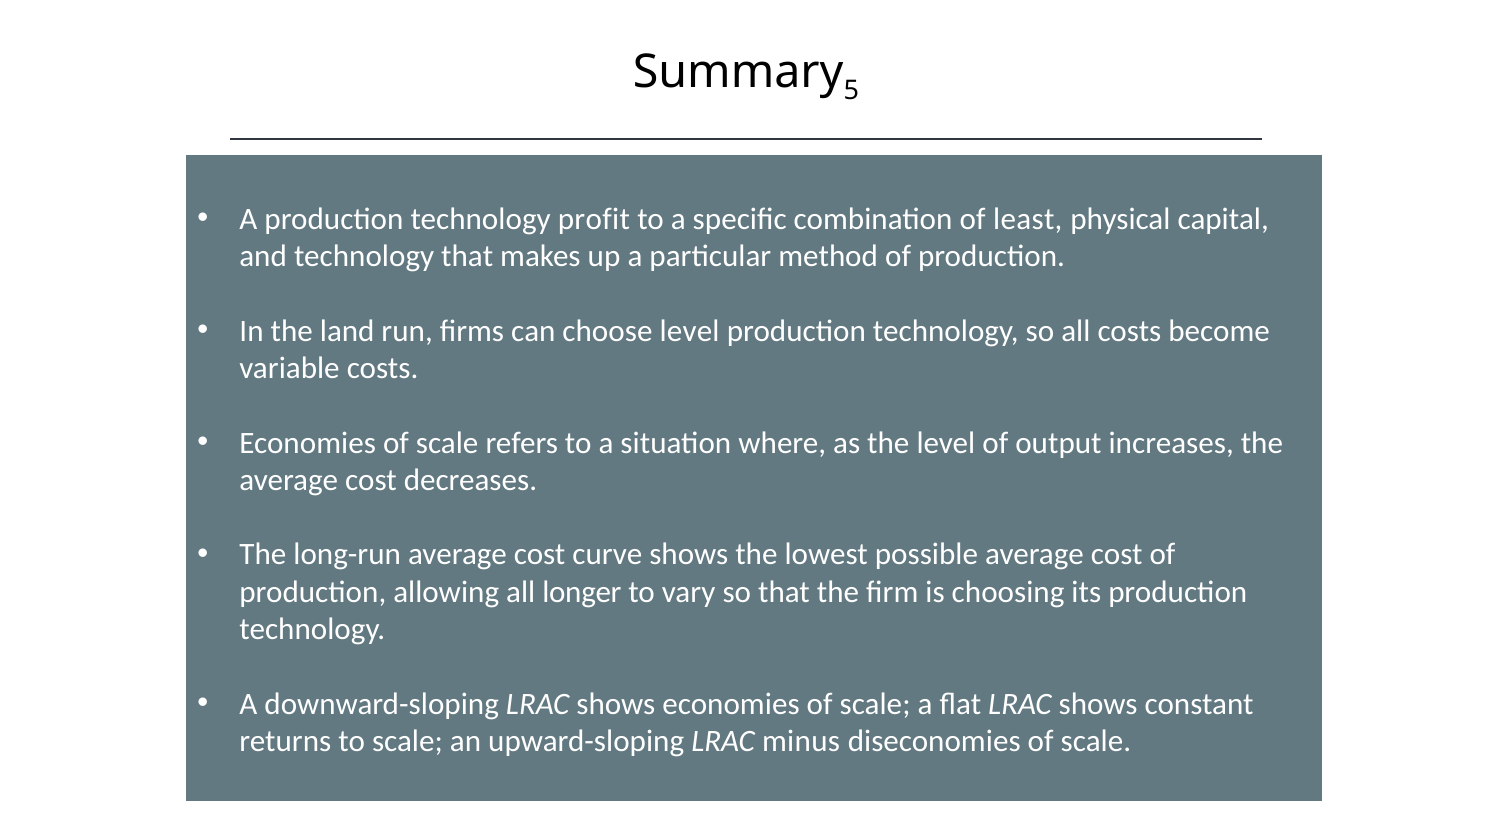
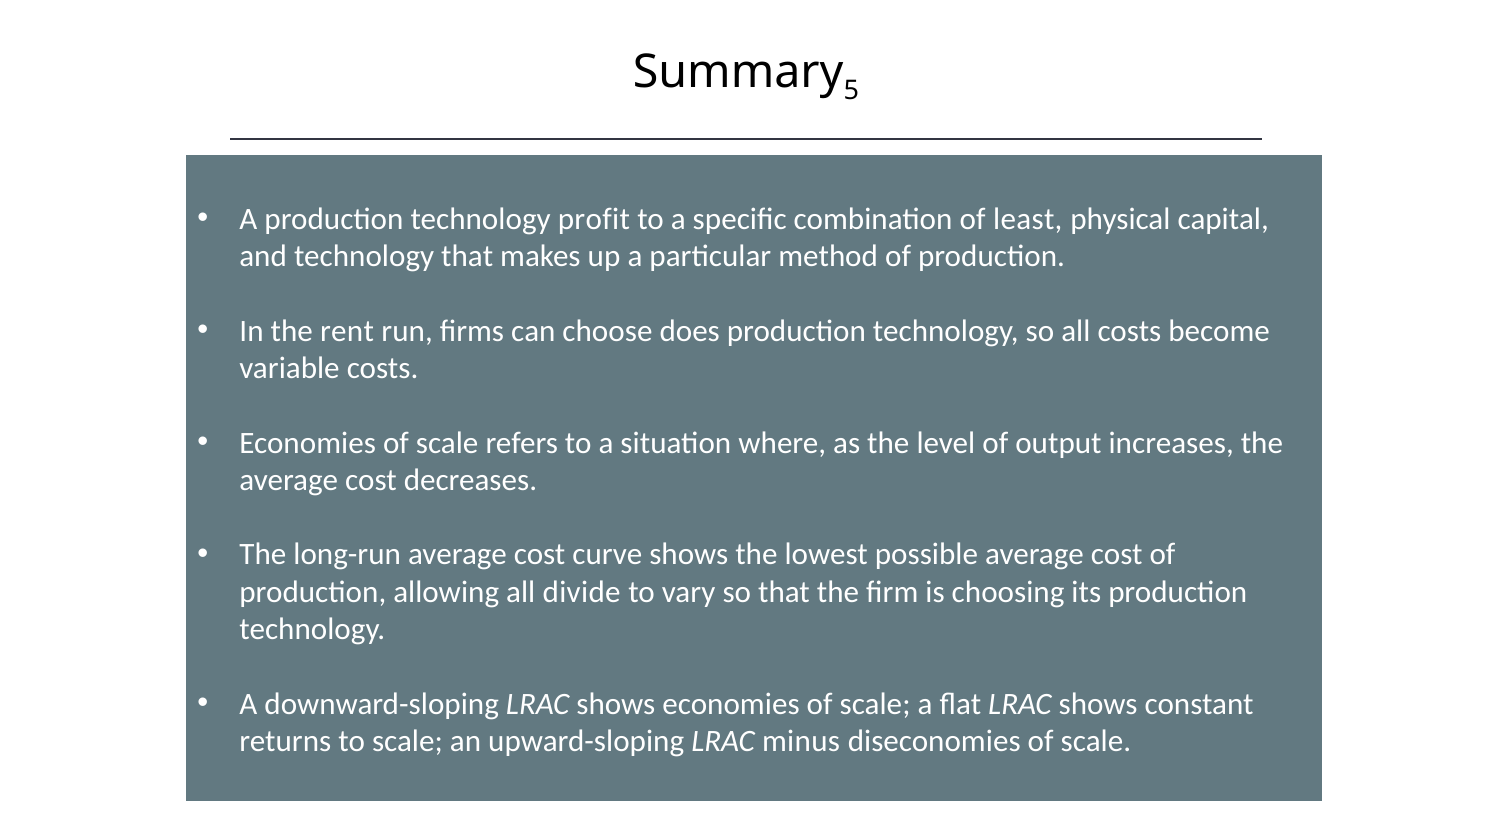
land: land -> rent (347, 331)
choose level: level -> does (690, 331)
longer: longer -> divide (582, 592)
